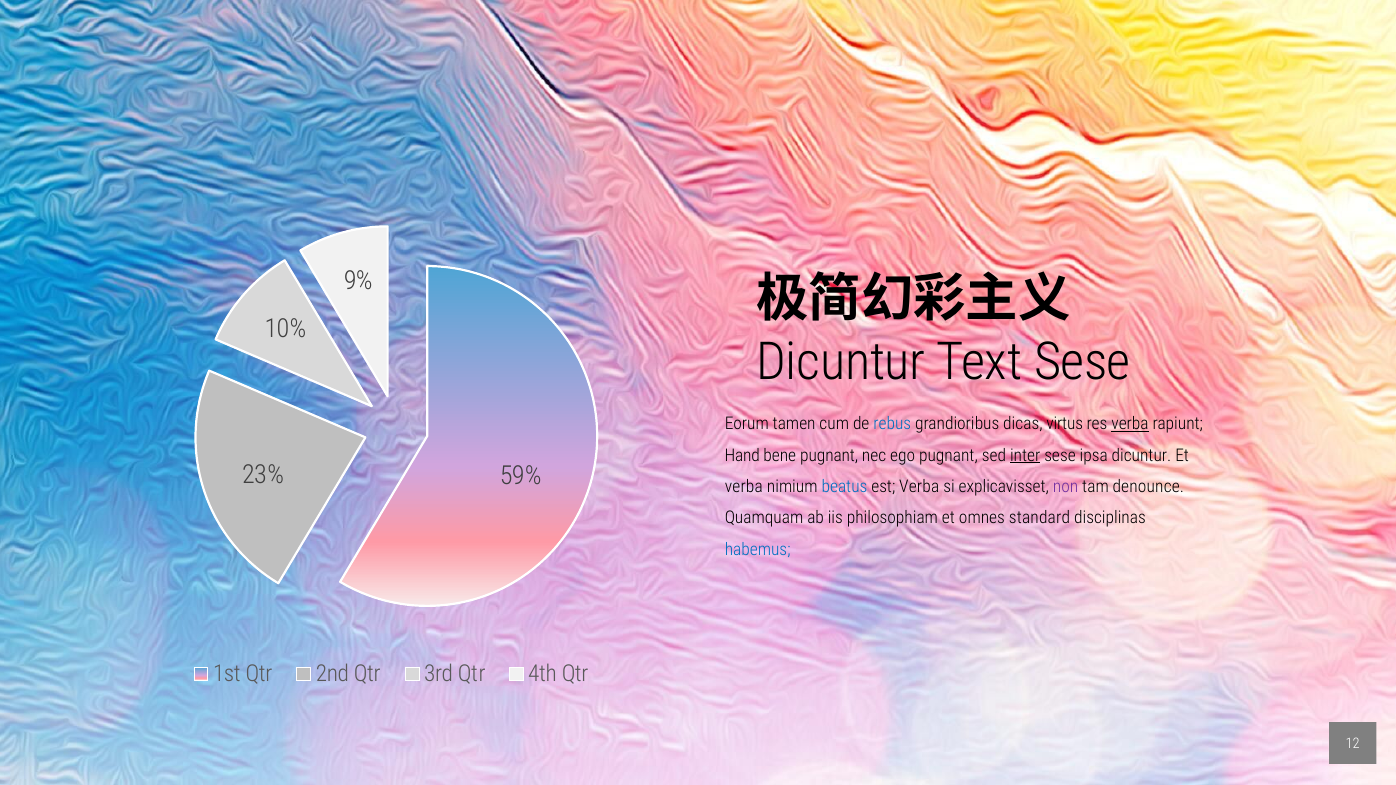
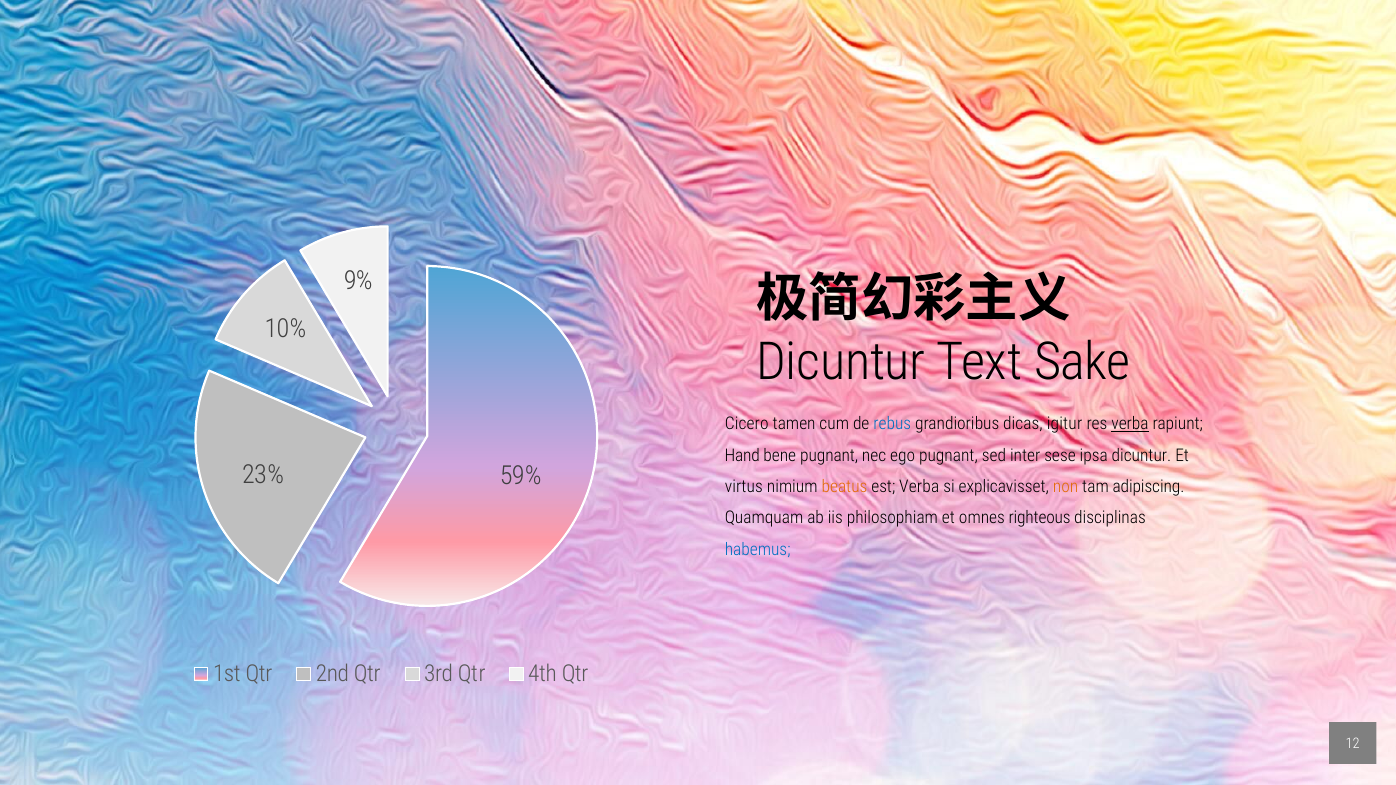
Text Sese: Sese -> Sake (1082, 362)
Eorum: Eorum -> Cicero (747, 424)
virtus: virtus -> igitur (1065, 424)
inter underline: present -> none (1025, 455)
verba: verba -> virtus (744, 487)
beatus colour: blue -> orange (845, 487)
non colour: purple -> orange (1066, 487)
denounce: denounce -> adipiscing (1148, 487)
standard: standard -> righteous (1040, 518)
